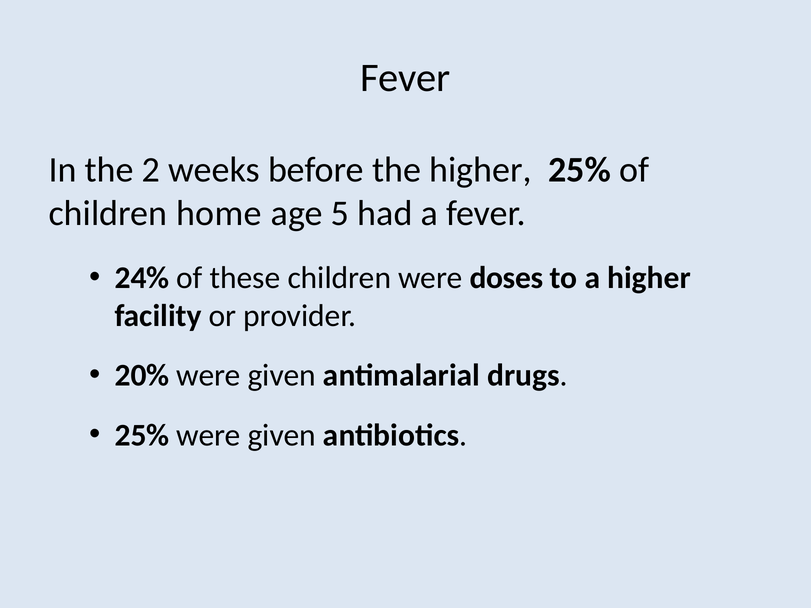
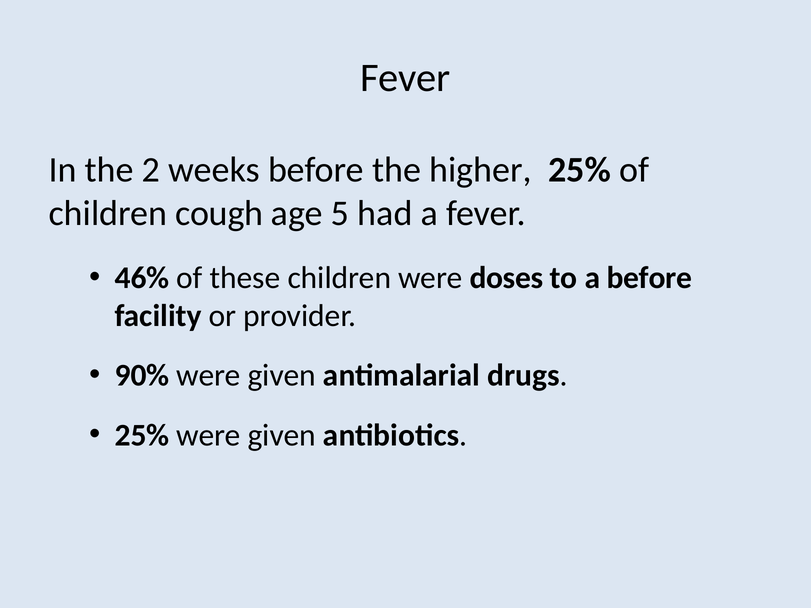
home: home -> cough (219, 213)
24%: 24% -> 46% (142, 278)
a higher: higher -> before (649, 278)
20%: 20% -> 90% (142, 376)
